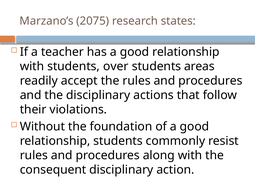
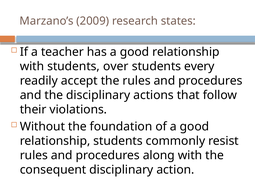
2075: 2075 -> 2009 (93, 21)
areas: areas -> every (199, 66)
